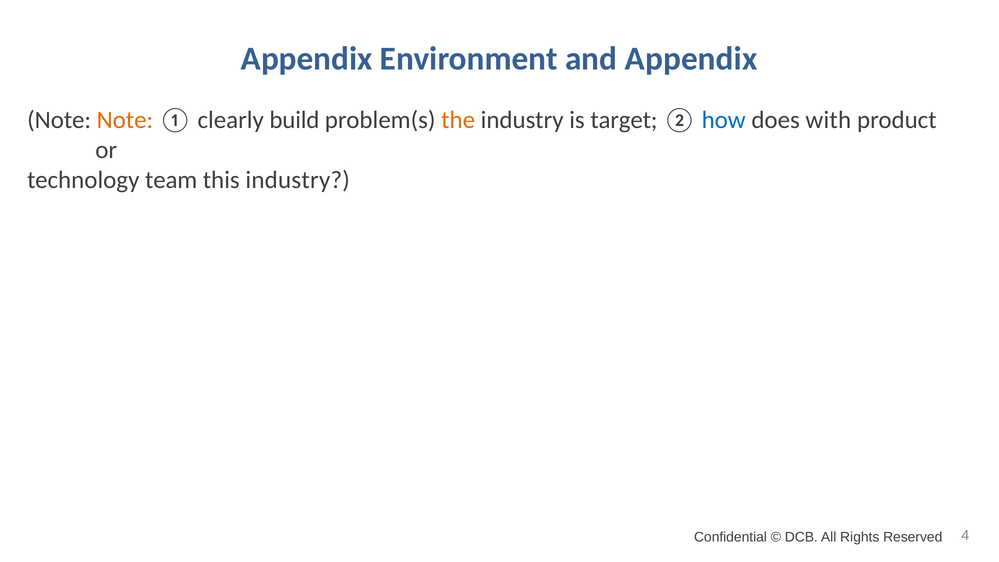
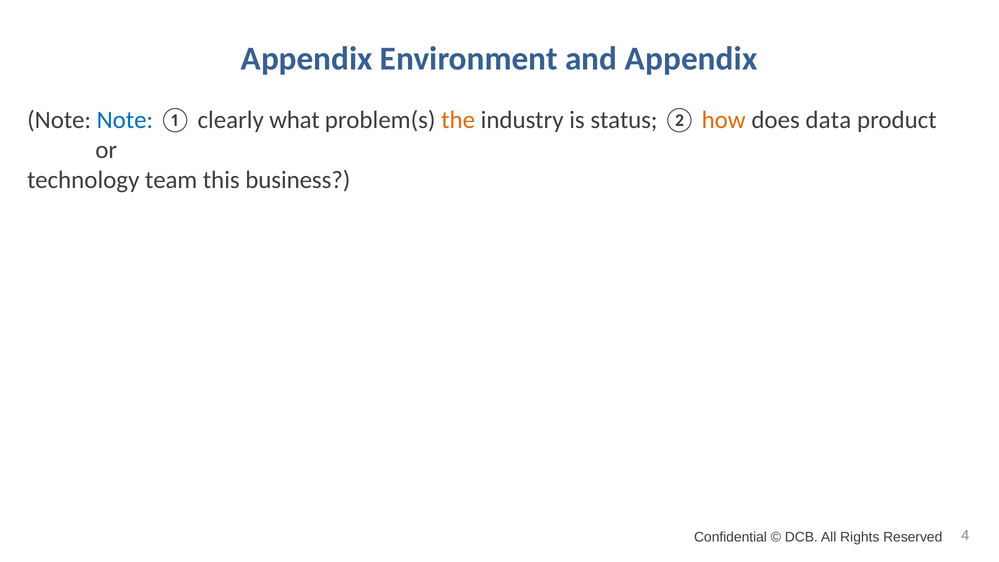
Note colour: orange -> blue (125, 120)
build: build -> what (294, 120)
target: target -> status (624, 120)
how colour: blue -> orange (724, 120)
with: with -> data (828, 120)
this industry: industry -> business (298, 180)
